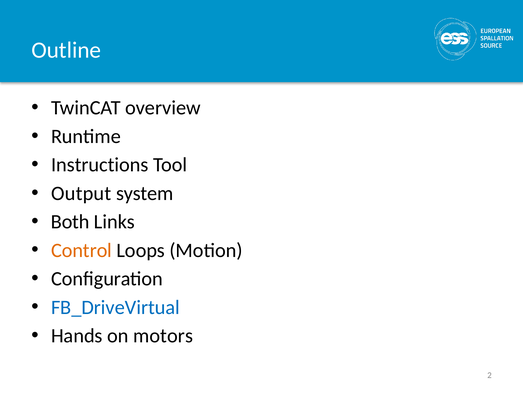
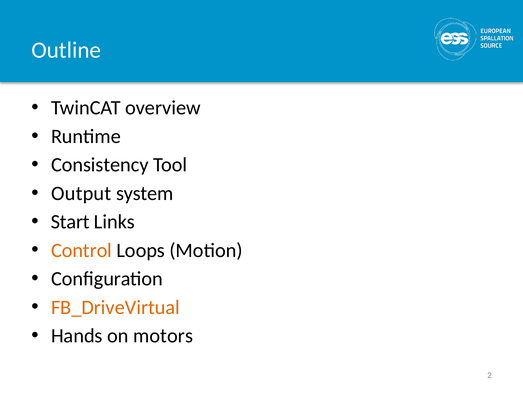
Instructions: Instructions -> Consistency (100, 165)
Both: Both -> Start (70, 221)
FB_DriveVirtual colour: blue -> orange (115, 307)
